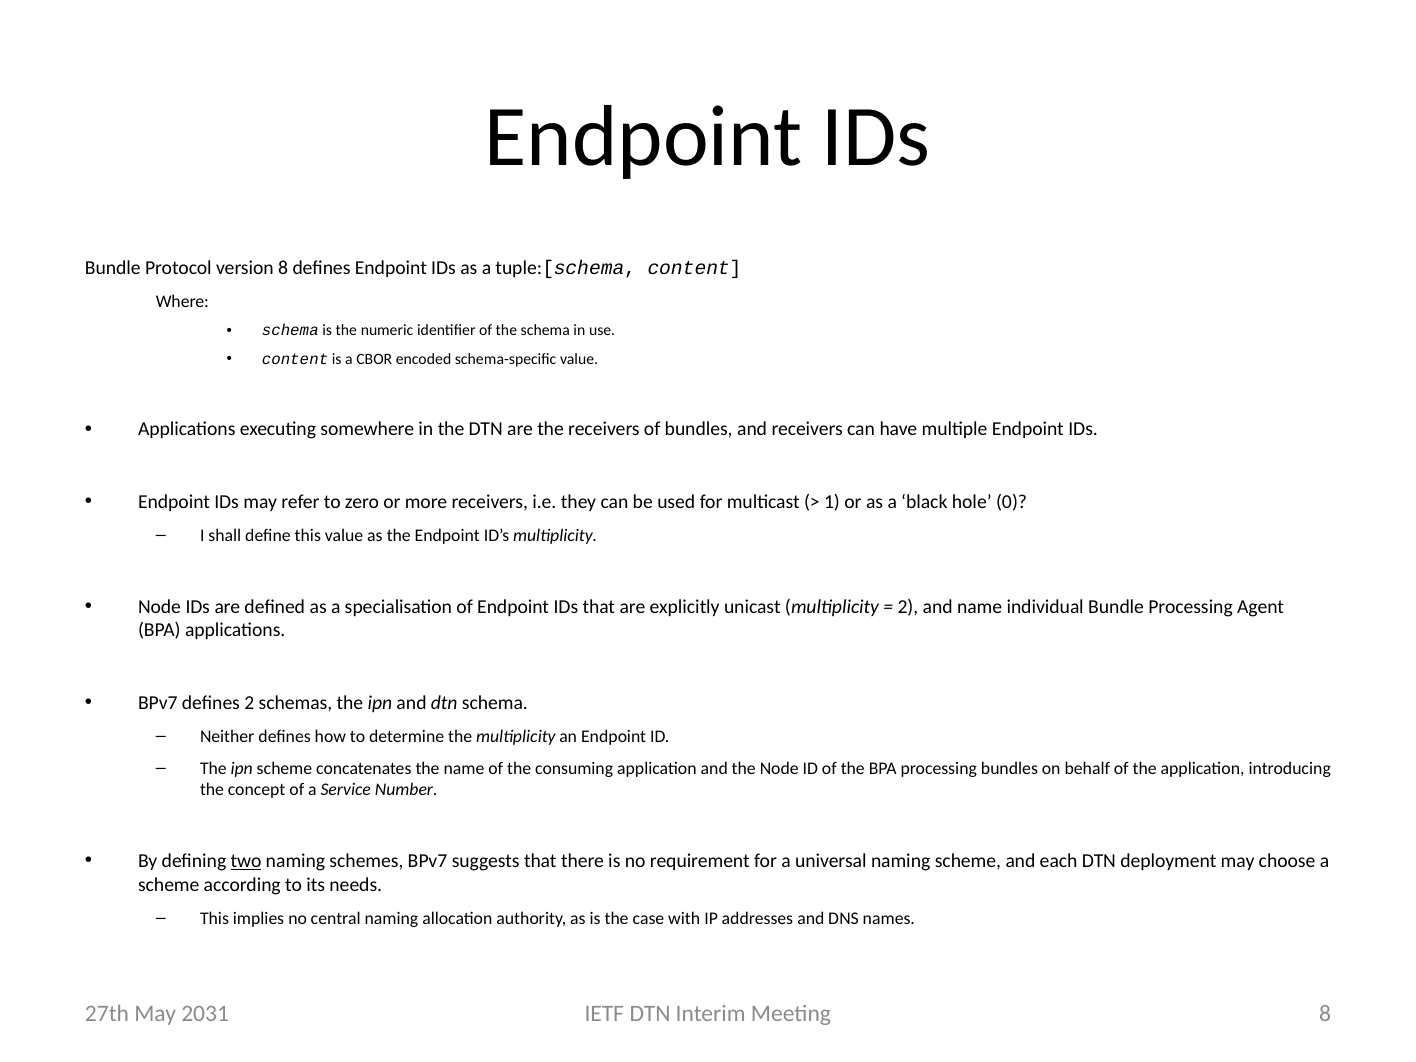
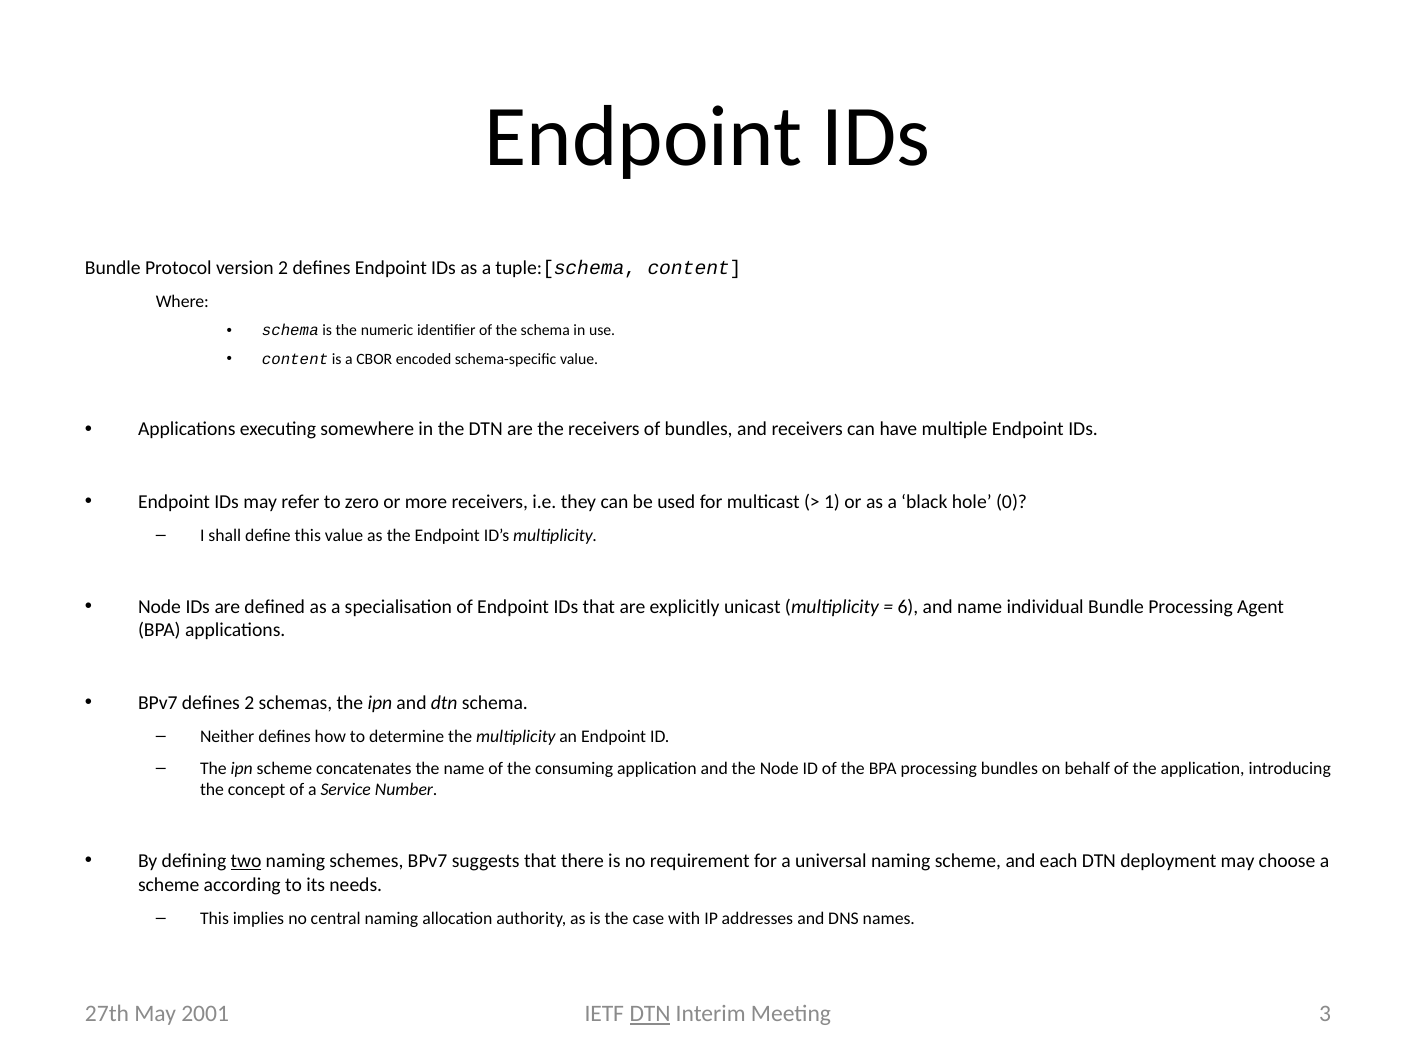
version 8: 8 -> 2 (283, 268)
2: 2 -> 6 (908, 607)
DTN underline: none -> present (650, 1014)
Meeting 8: 8 -> 3 (1325, 1014)
2031: 2031 -> 2001 (205, 1014)
